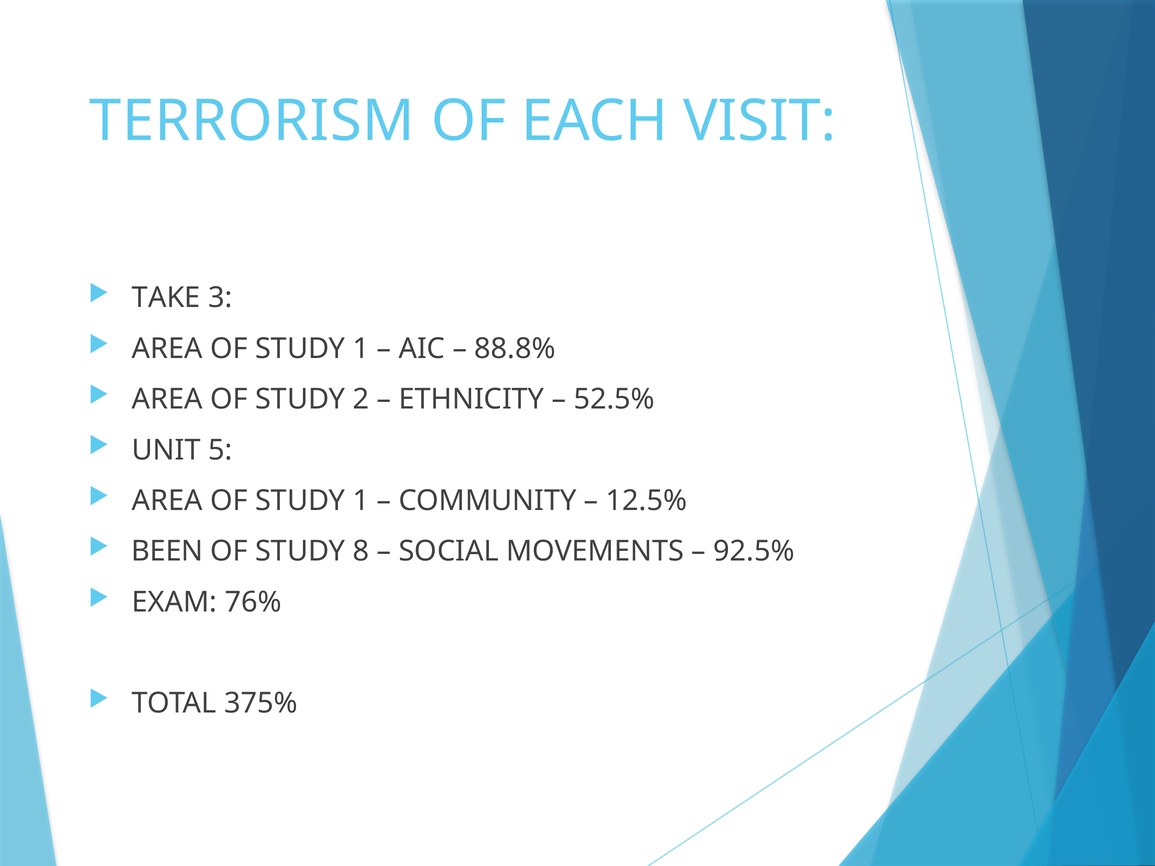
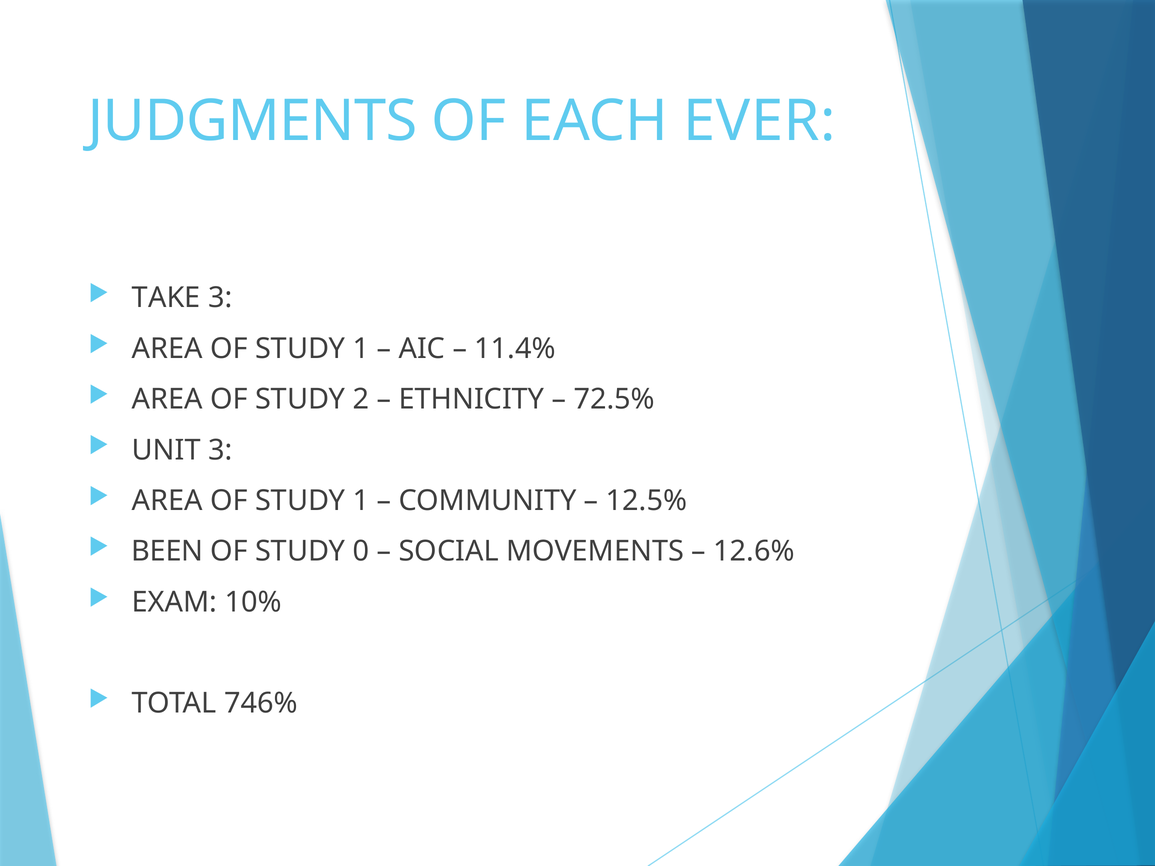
TERRORISM: TERRORISM -> JUDGMENTS (253, 121)
VISIT: VISIT -> EVER (760, 121)
88.8%: 88.8% -> 11.4% (515, 349)
52.5%: 52.5% -> 72.5% (614, 399)
UNIT 5: 5 -> 3 (220, 450)
8: 8 -> 0 (361, 552)
92.5%: 92.5% -> 12.6% (754, 552)
76%: 76% -> 10% (253, 602)
375%: 375% -> 746% (261, 704)
